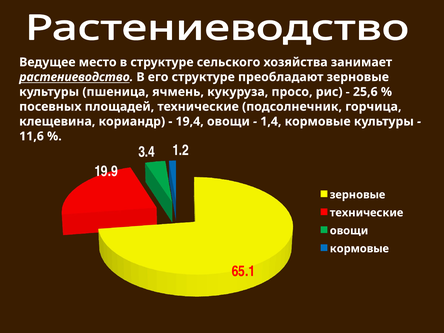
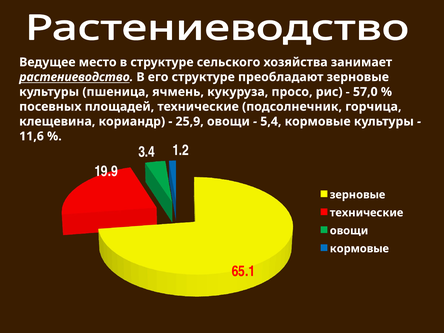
25,6: 25,6 -> 57,0 (365, 92)
19,4: 19,4 -> 25,9 (190, 121)
1,4: 1,4 -> 5,4 (271, 121)
